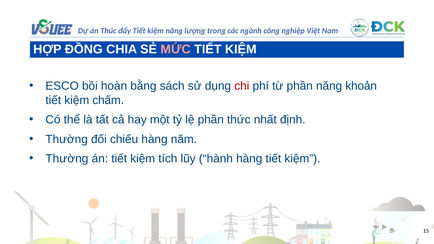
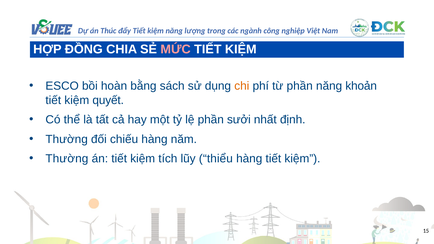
chi colour: red -> orange (242, 86)
chấm: chấm -> quyết (108, 100)
thức: thức -> sưởi (239, 120)
hành: hành -> thiểu (216, 159)
